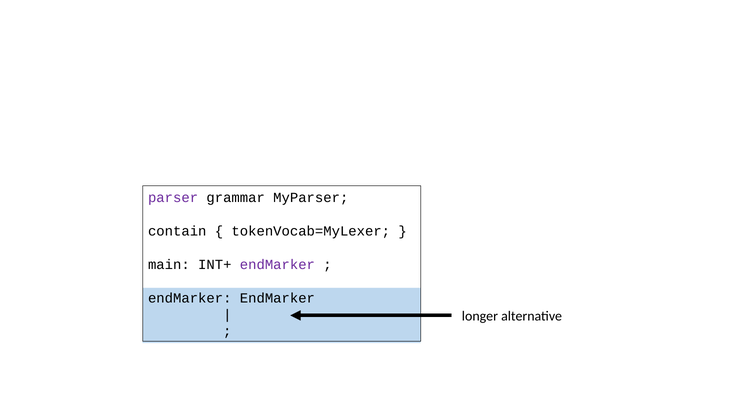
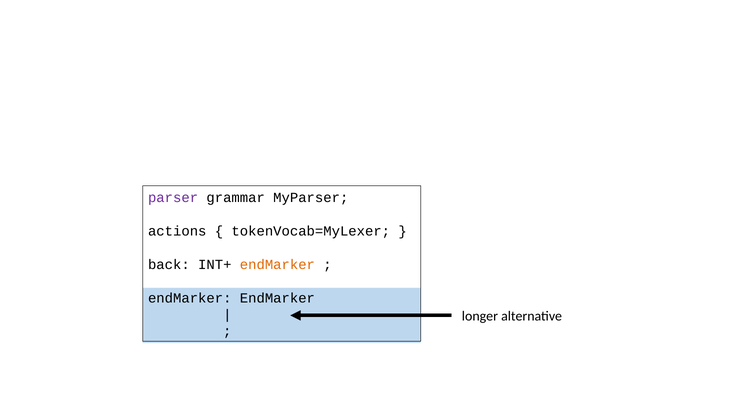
contain: contain -> actions (177, 231)
main: main -> back (169, 265)
endMarker colour: purple -> orange (277, 265)
